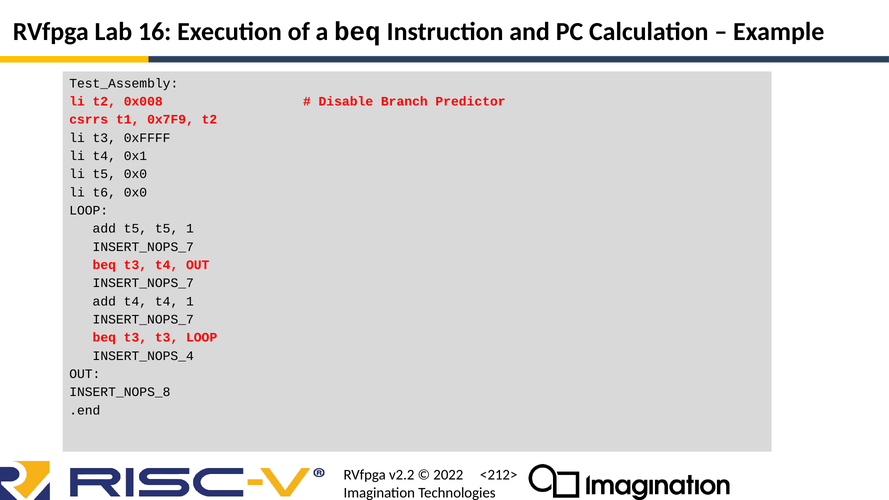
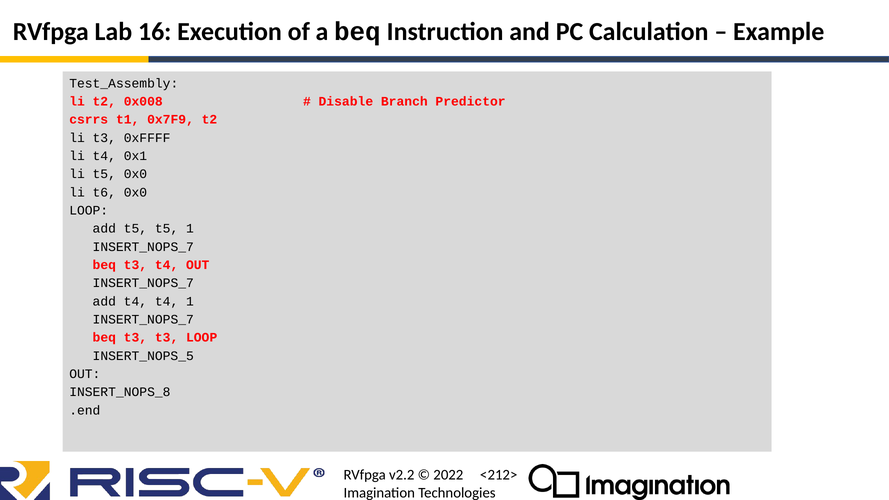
INSERT_NOPS_4: INSERT_NOPS_4 -> INSERT_NOPS_5 (143, 356)
